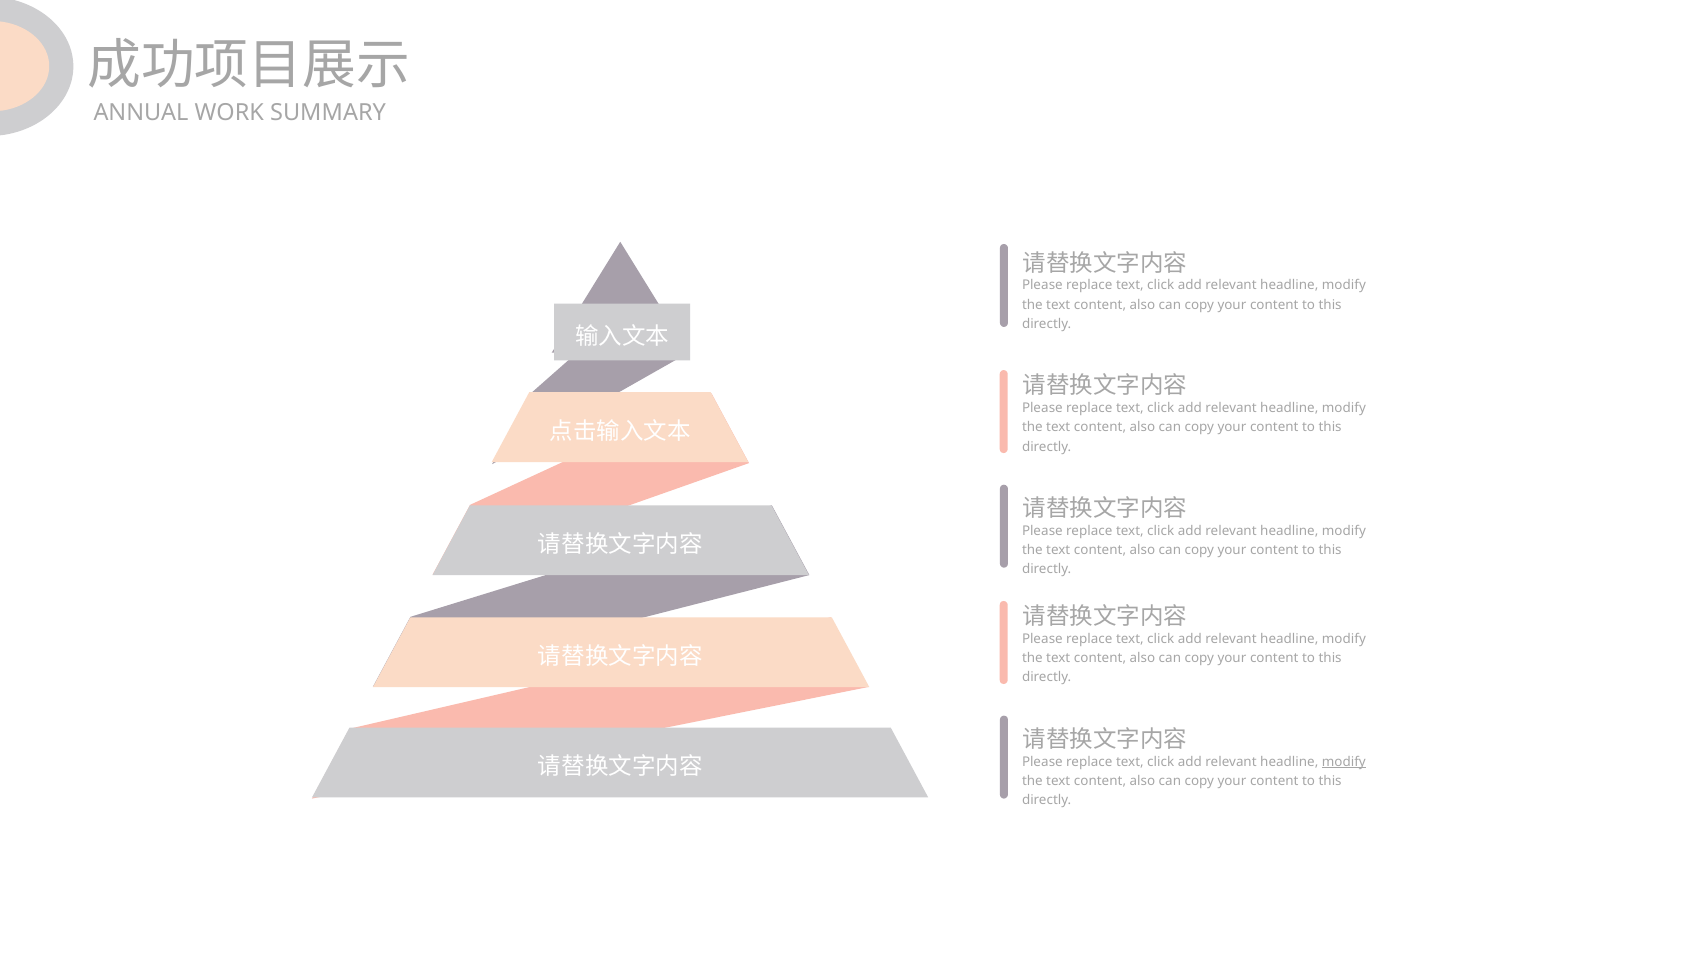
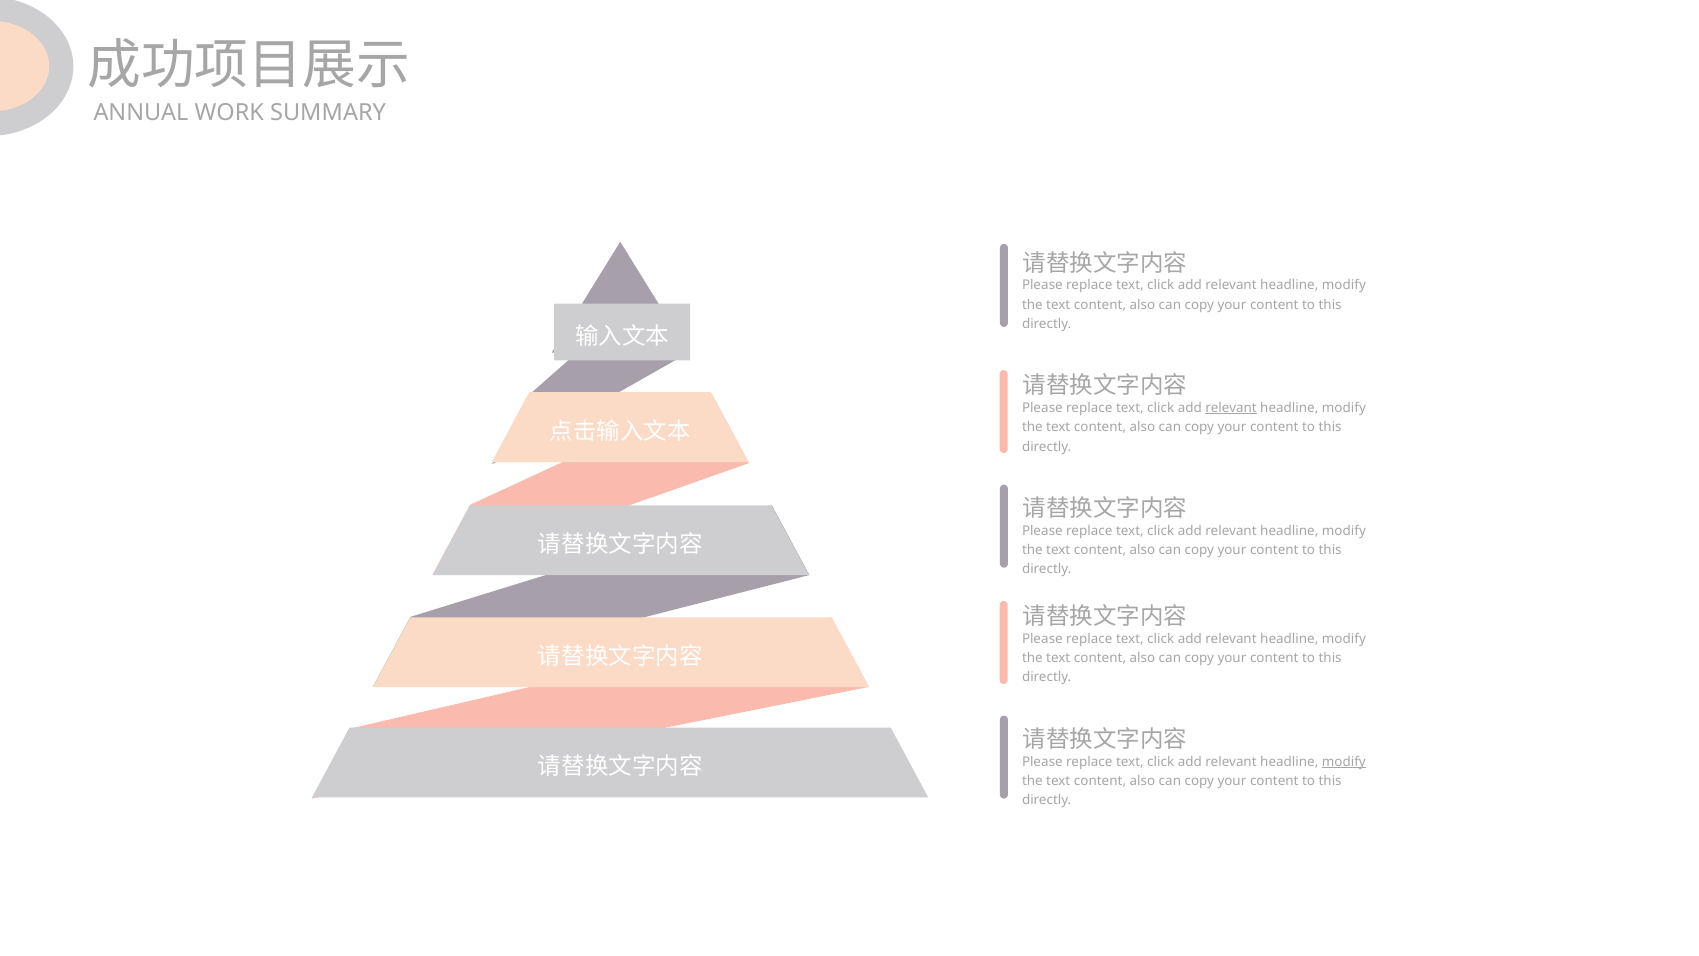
relevant underline: none -> present (1231, 408)
